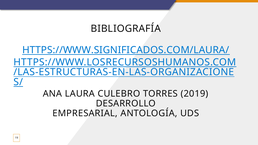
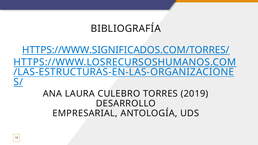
HTTPS://WWW.SIGNIFICADOS.COM/LAURA/: HTTPS://WWW.SIGNIFICADOS.COM/LAURA/ -> HTTPS://WWW.SIGNIFICADOS.COM/TORRES/ (126, 50)
